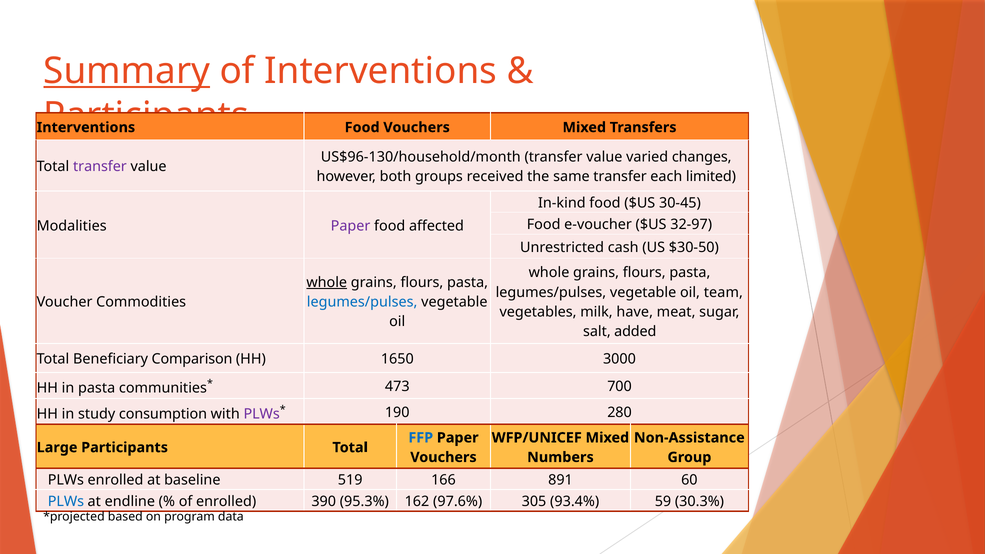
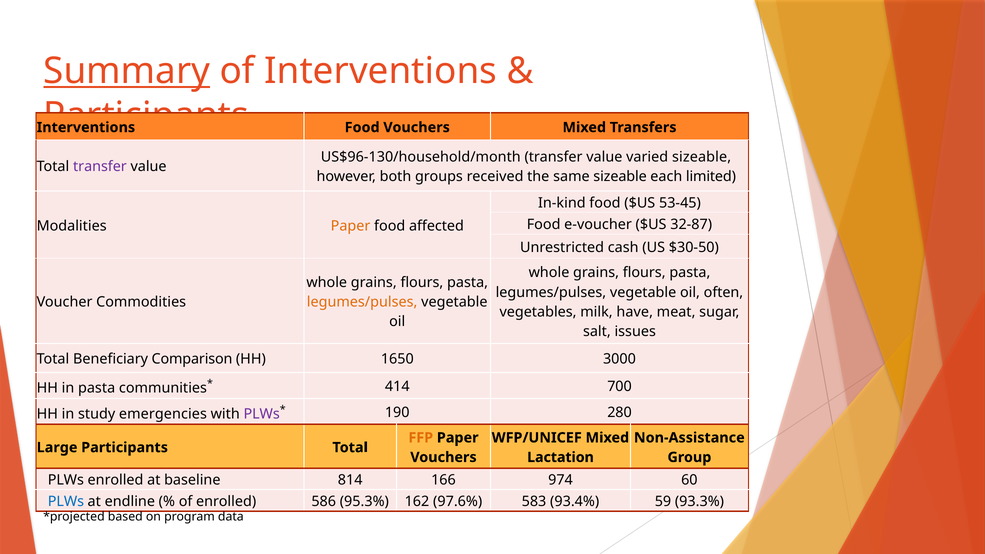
varied changes: changes -> sizeable (702, 157)
same transfer: transfer -> sizeable (620, 176)
30-45: 30-45 -> 53-45 (680, 203)
32-97: 32-97 -> 32-87 (691, 224)
Paper colour: purple -> orange (351, 226)
whole underline: present -> none (327, 282)
team: team -> often (723, 292)
legumes/pulses colour: blue -> orange (362, 302)
added: added -> issues (635, 331)
473: 473 -> 414 (397, 387)
consumption: consumption -> emergencies (163, 414)
FFP colour: blue -> orange (421, 438)
Numbers: Numbers -> Lactation (561, 457)
519: 519 -> 814 (350, 480)
891: 891 -> 974 (560, 480)
390: 390 -> 586 (324, 502)
305: 305 -> 583 (534, 502)
30.3%: 30.3% -> 93.3% (699, 502)
